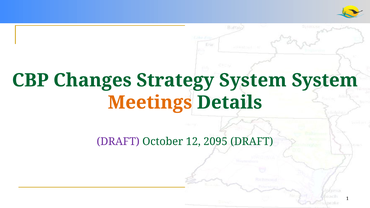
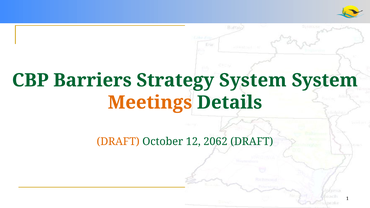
Changes: Changes -> Barriers (92, 80)
DRAFT colour: purple -> orange (118, 142)
2095: 2095 -> 2062 (215, 142)
